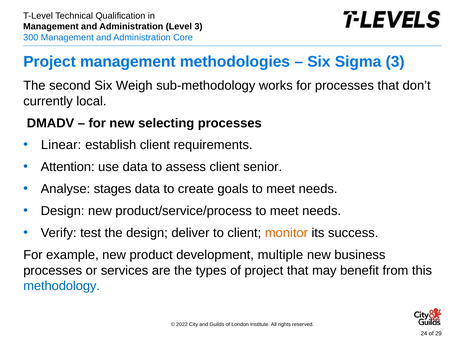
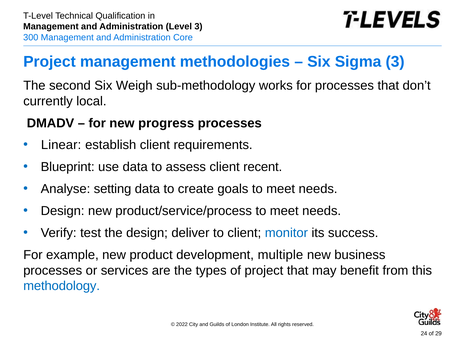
selecting: selecting -> progress (166, 123)
Attention: Attention -> Blueprint (68, 167)
senior: senior -> recent (263, 167)
stages: stages -> setting (113, 189)
monitor colour: orange -> blue (286, 233)
